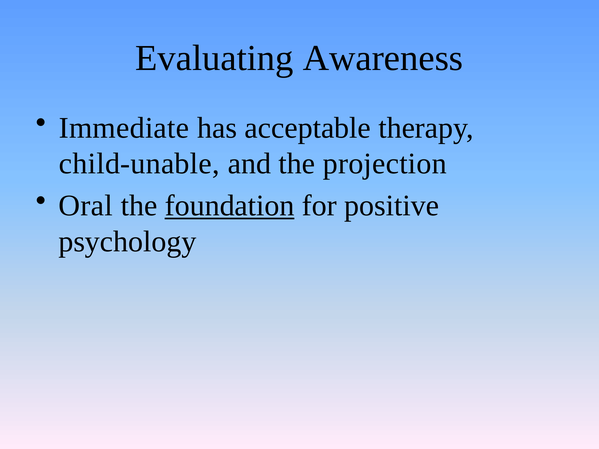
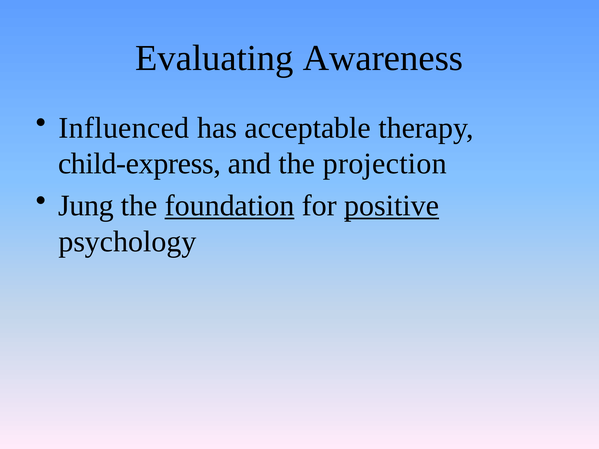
Immediate: Immediate -> Influenced (124, 128)
child-unable: child-unable -> child-express (140, 164)
Oral: Oral -> Jung (86, 206)
positive underline: none -> present (392, 206)
